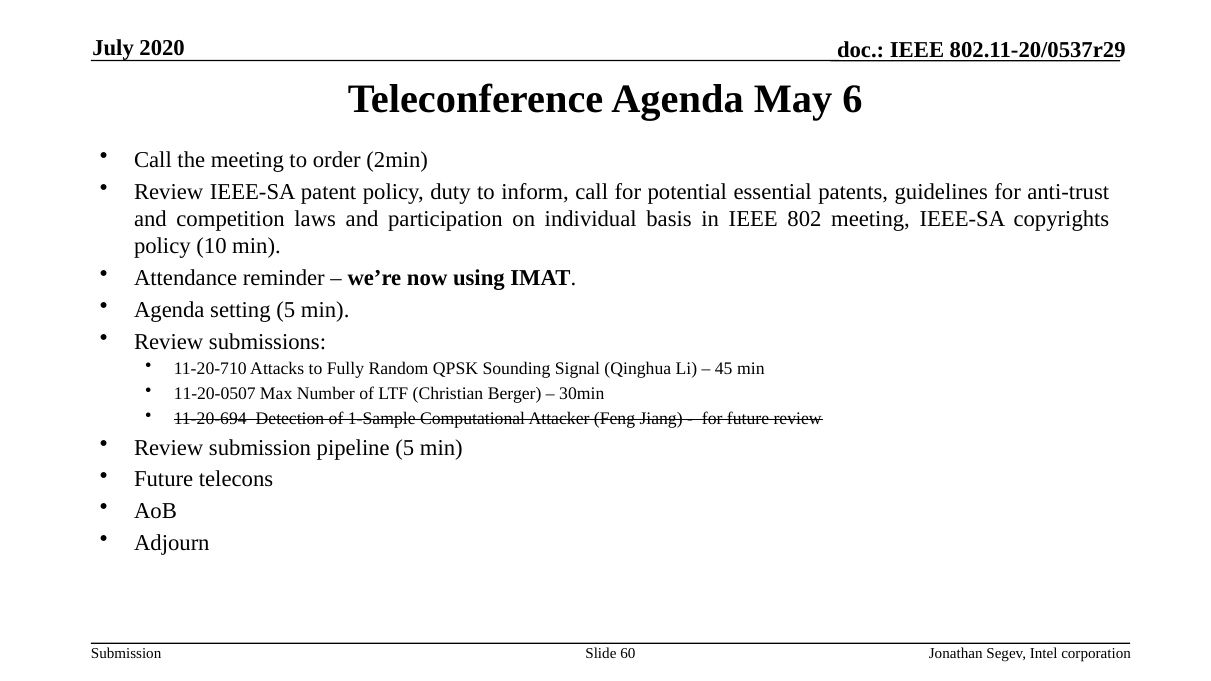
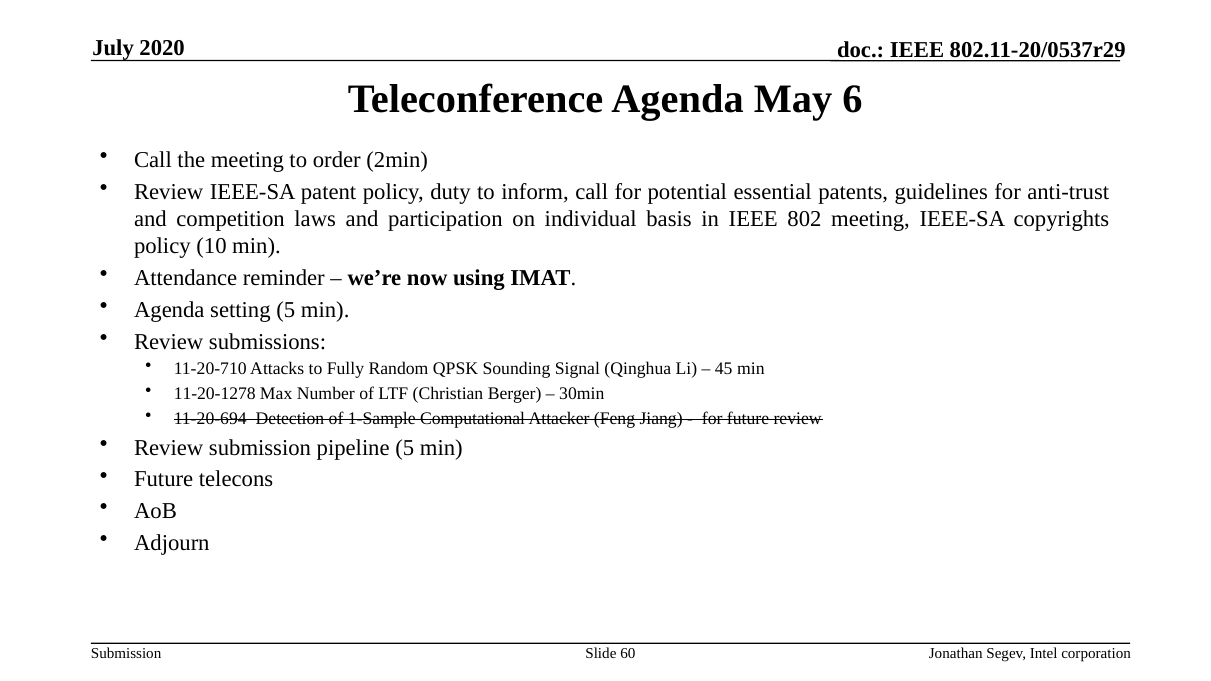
11-20-0507: 11-20-0507 -> 11-20-1278 (215, 394)
